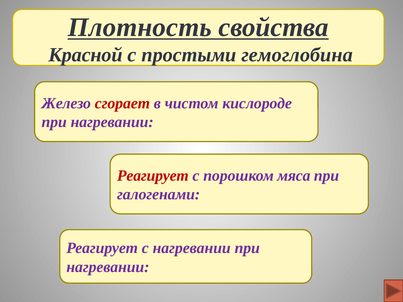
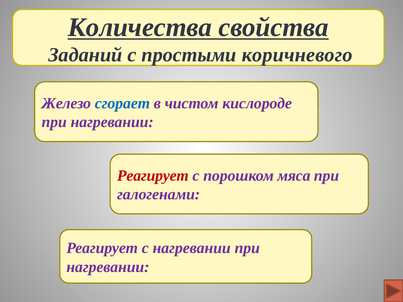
Плотность: Плотность -> Количества (140, 27)
Красной: Красной -> Заданий (85, 55)
гемоглобина: гемоглобина -> коричневого (297, 55)
сгорает colour: red -> blue (122, 103)
